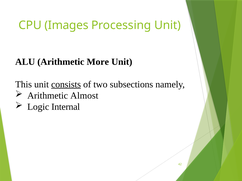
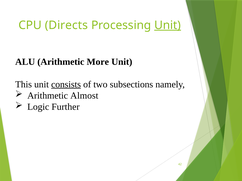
Images: Images -> Directs (66, 25)
Unit underline: none -> present (168, 25)
Internal: Internal -> Further (66, 107)
